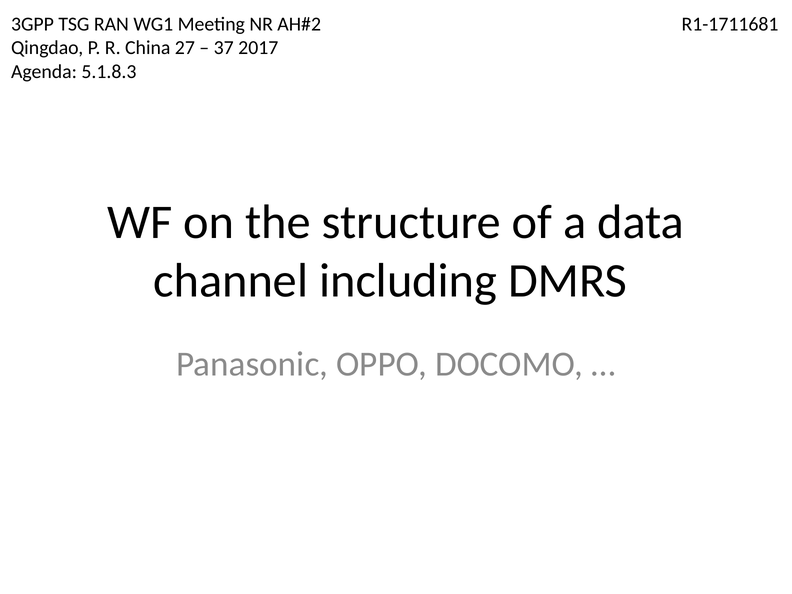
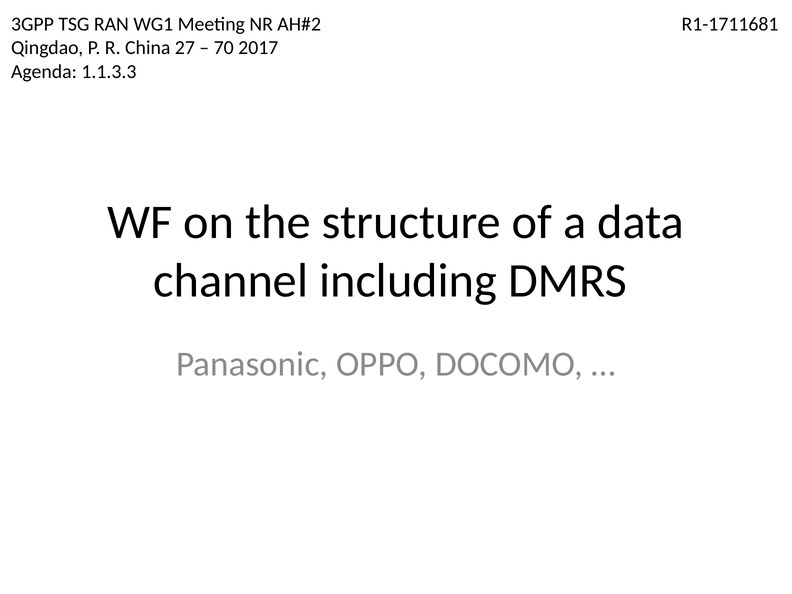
37: 37 -> 70 (224, 48)
5.1.8.3: 5.1.8.3 -> 1.1.3.3 (109, 72)
